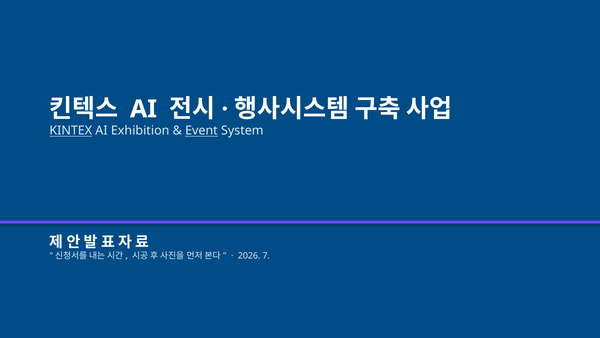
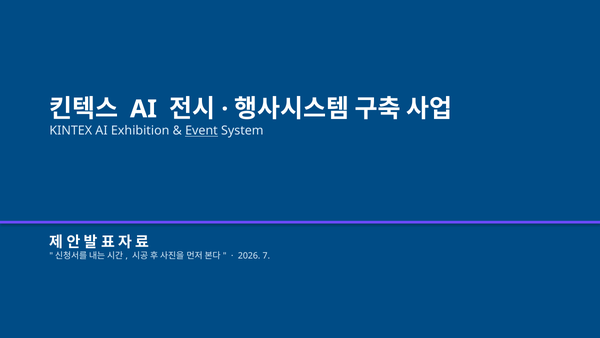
KINTEX underline: present -> none (71, 131)
